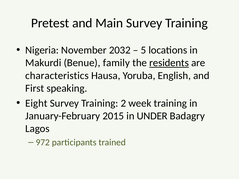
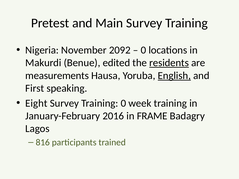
2032: 2032 -> 2092 (120, 50)
5: 5 -> 0 (143, 50)
family: family -> edited (116, 63)
characteristics: characteristics -> measurements (57, 76)
English underline: none -> present (174, 76)
Training 2: 2 -> 0 (123, 103)
2015: 2015 -> 2016 (113, 116)
UNDER: UNDER -> FRAME (152, 116)
972: 972 -> 816 (43, 143)
